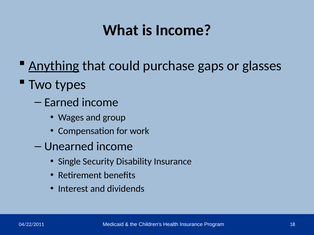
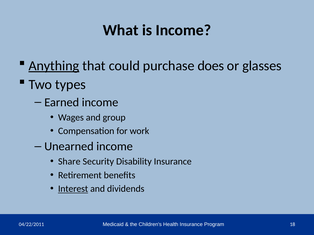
gaps: gaps -> does (211, 66)
Single: Single -> Share (69, 162)
Interest underline: none -> present (73, 189)
